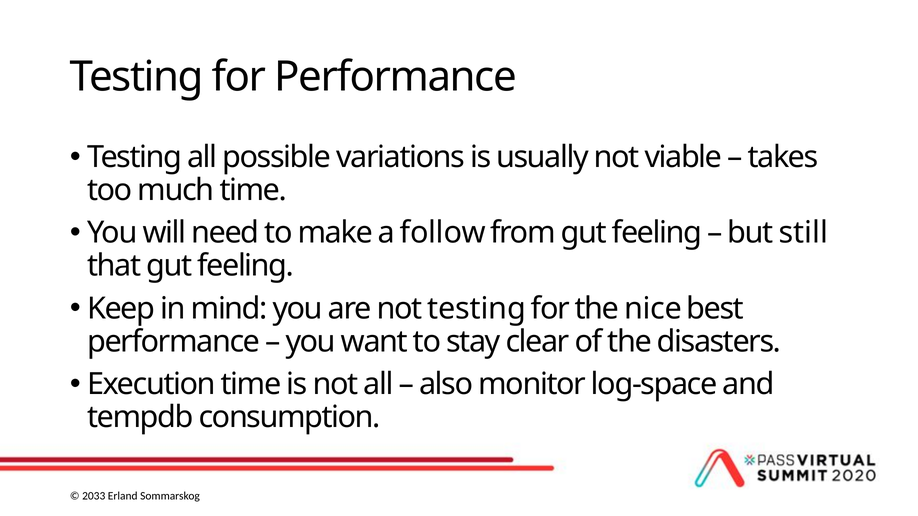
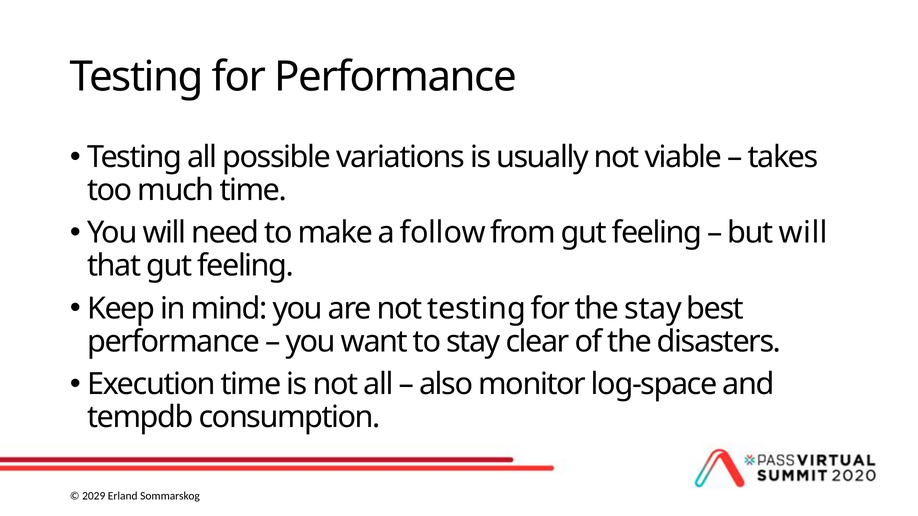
but still: still -> will (803, 233)
the nice: nice -> stay (653, 309)
2033: 2033 -> 2029 (94, 496)
